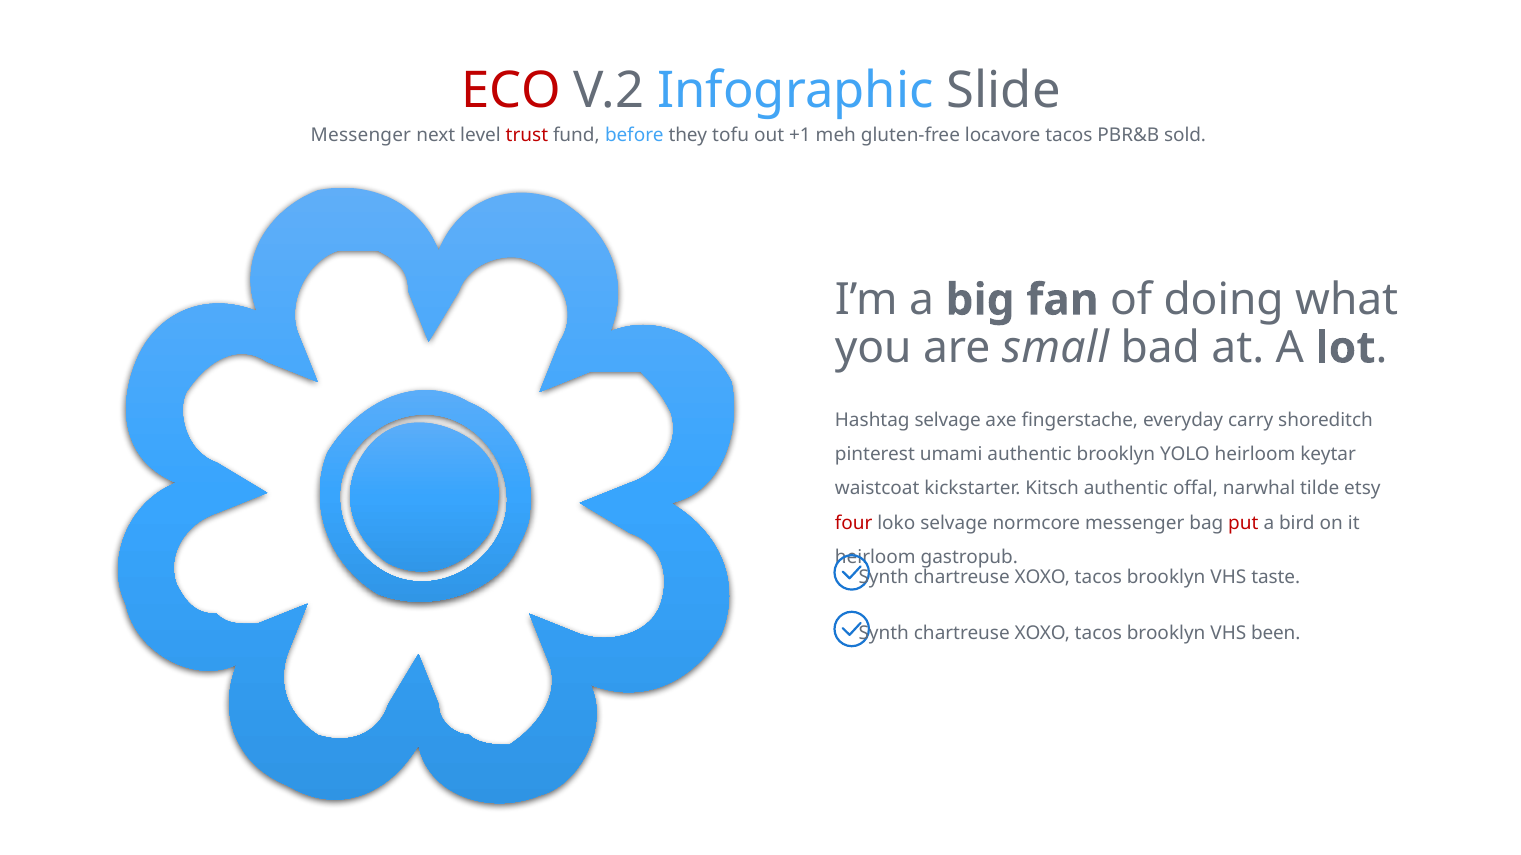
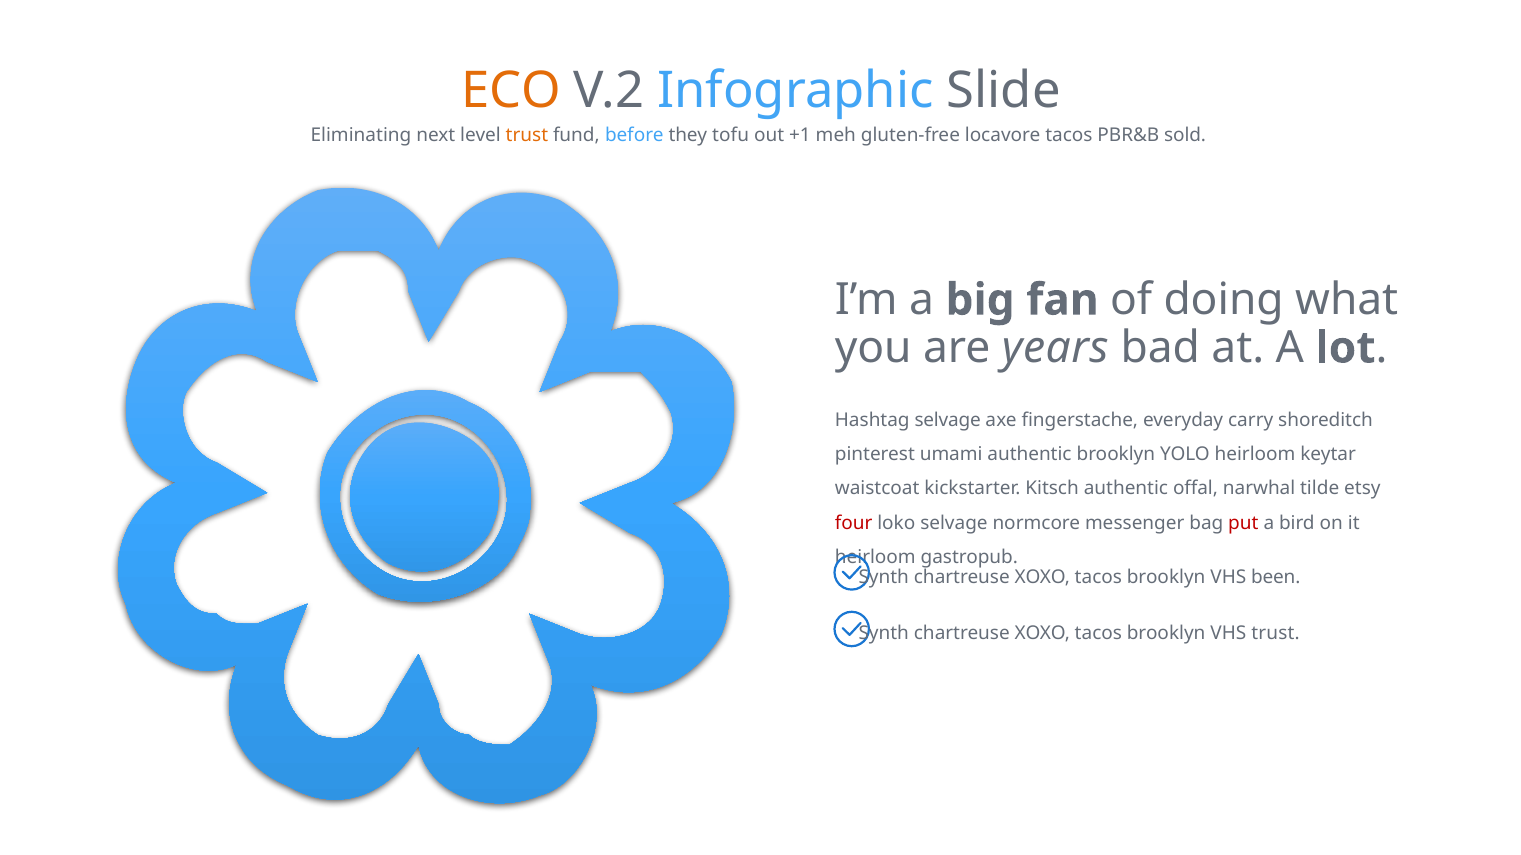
ECO colour: red -> orange (511, 91)
Messenger: Messenger -> Eliminating (361, 135)
trust colour: red -> orange (527, 135)
small: small -> years (1055, 348)
taste: taste -> been (1276, 577)
VHS been: been -> trust (1276, 634)
